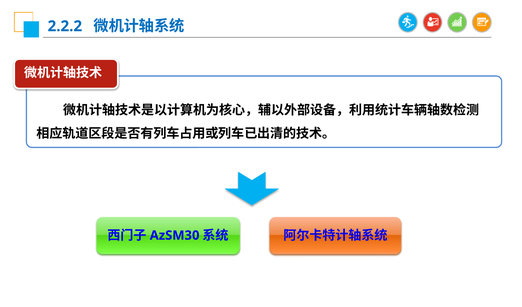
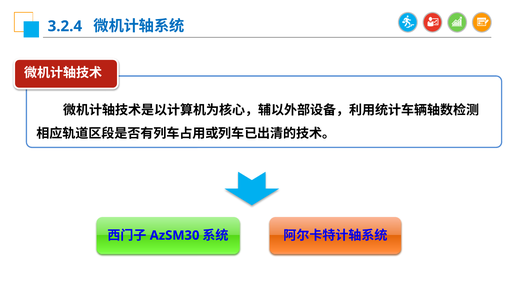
2.2.2: 2.2.2 -> 3.2.4 (65, 26)
